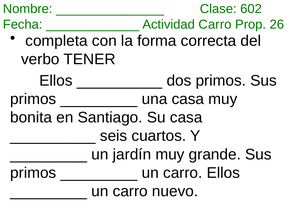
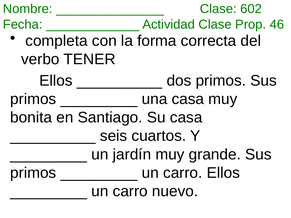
Actividad Carro: Carro -> Clase (215, 24)
26: 26 -> 46 (277, 24)
